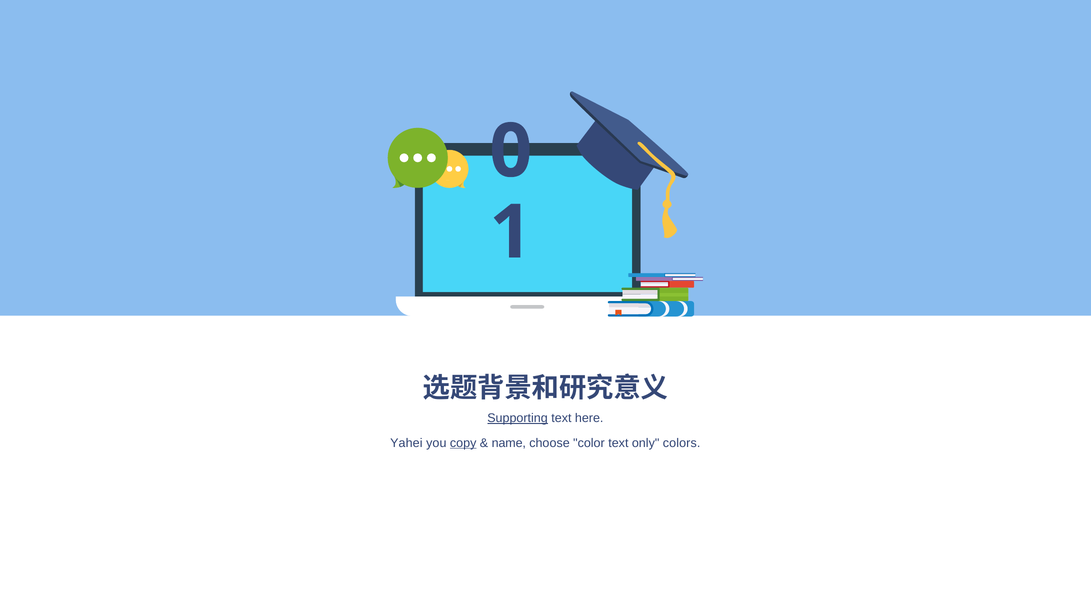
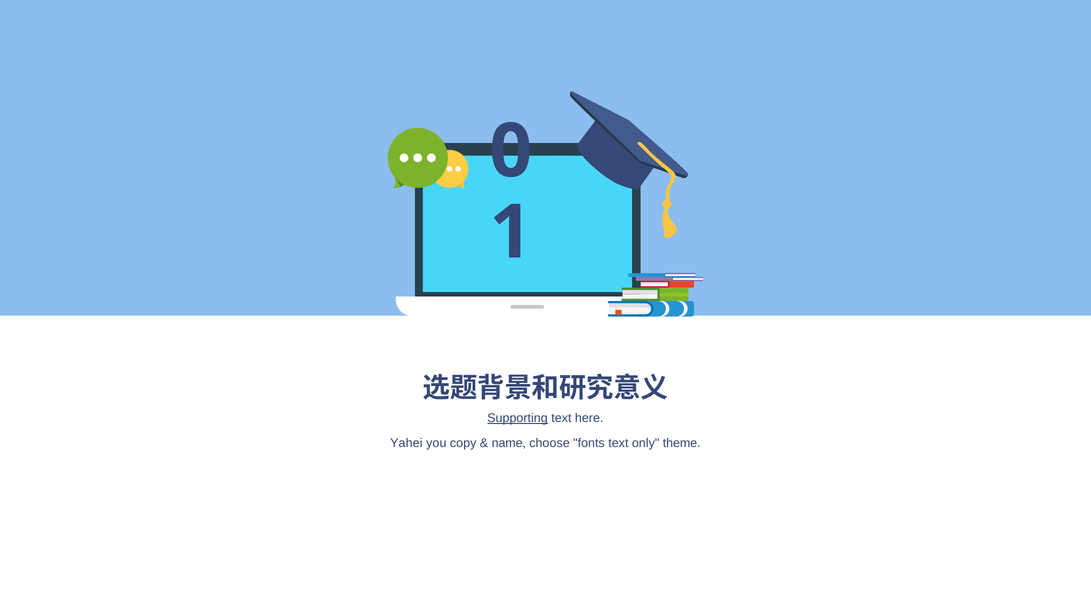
copy underline: present -> none (463, 443)
color: color -> fonts (589, 443)
colors: colors -> theme (682, 443)
